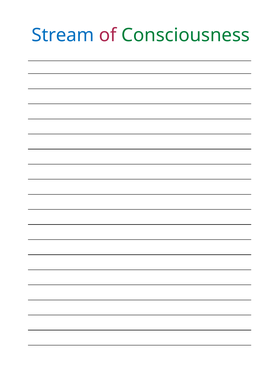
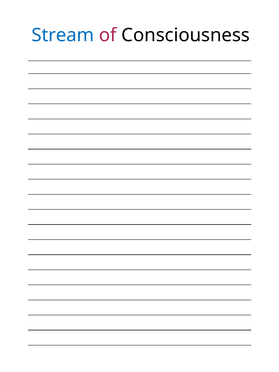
Consciousness colour: green -> black (186, 35)
